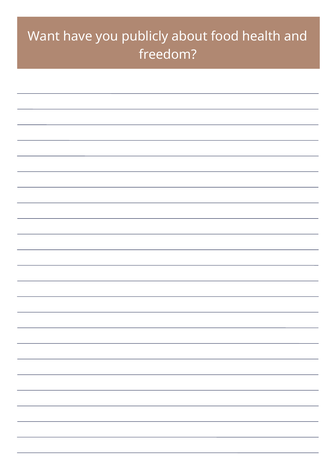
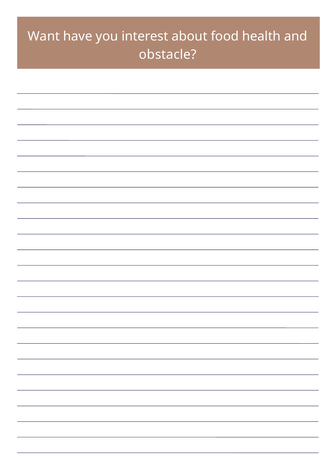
publicly: publicly -> interest (145, 36)
freedom: freedom -> obstacle (168, 54)
